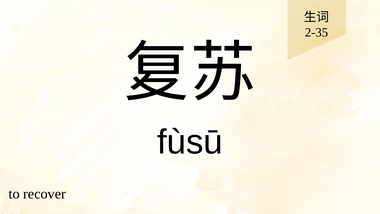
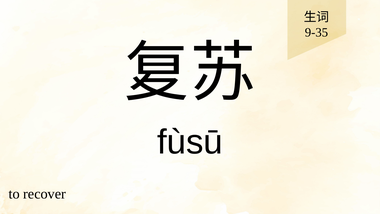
2-35: 2-35 -> 9-35 (316, 32)
